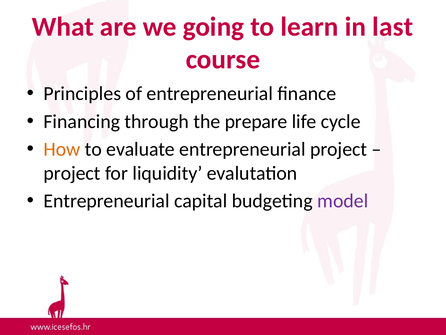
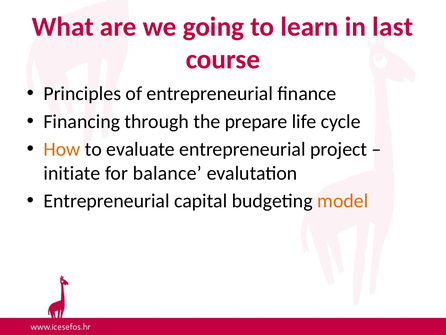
project: project -> initiate (72, 173)
liquidity: liquidity -> balance (167, 173)
model colour: purple -> orange (343, 201)
